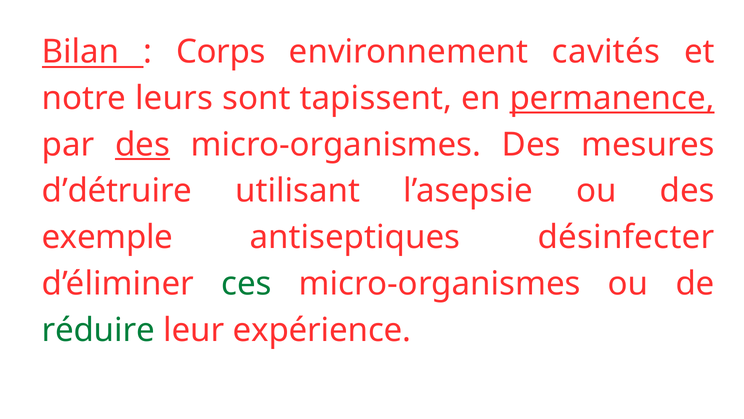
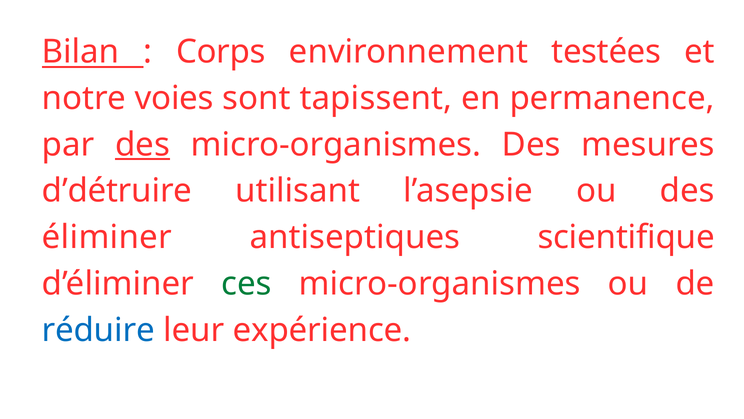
cavités: cavités -> testées (606, 52)
leurs: leurs -> voies (174, 98)
permanence underline: present -> none (612, 98)
exemple: exemple -> éliminer (107, 237)
désinfecter: désinfecter -> scientifique (626, 237)
réduire colour: green -> blue (98, 330)
